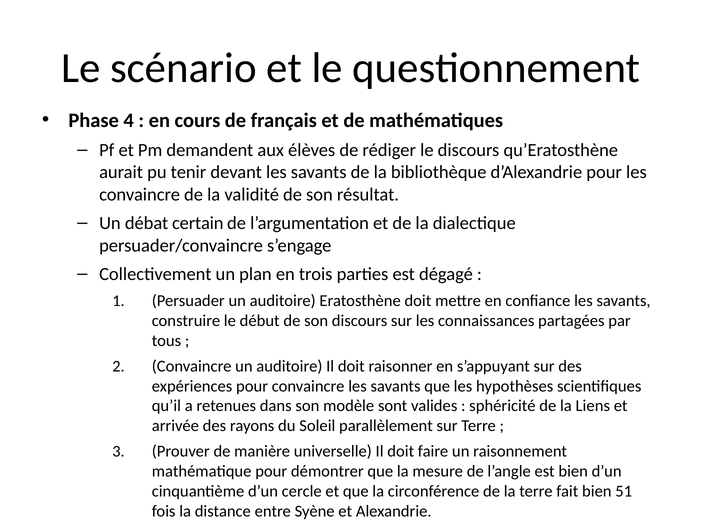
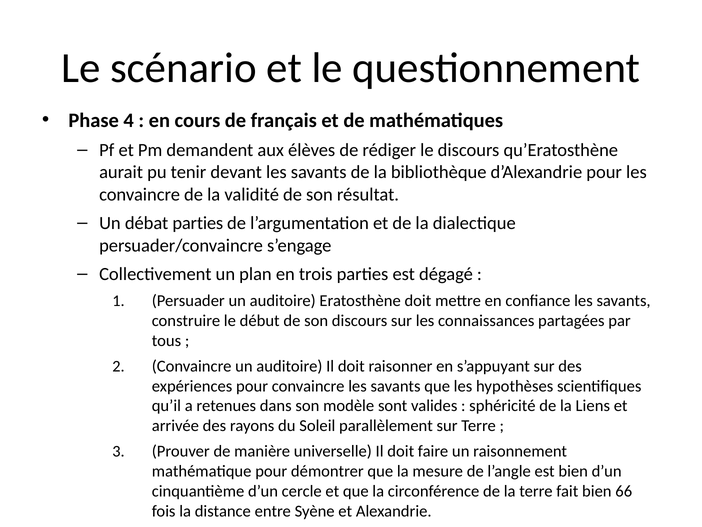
débat certain: certain -> parties (198, 223)
51: 51 -> 66 (624, 491)
